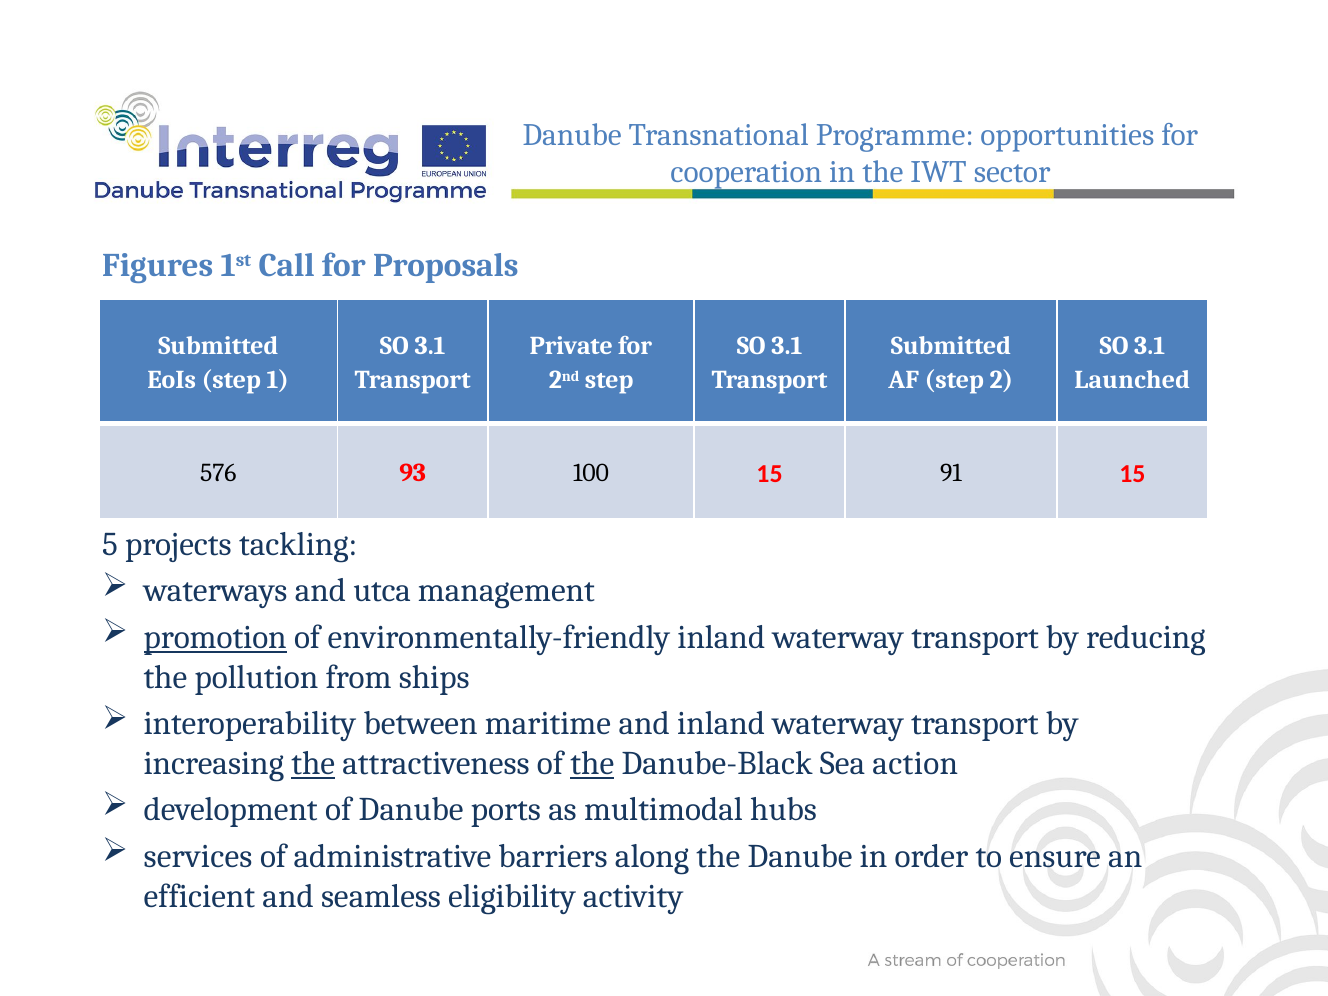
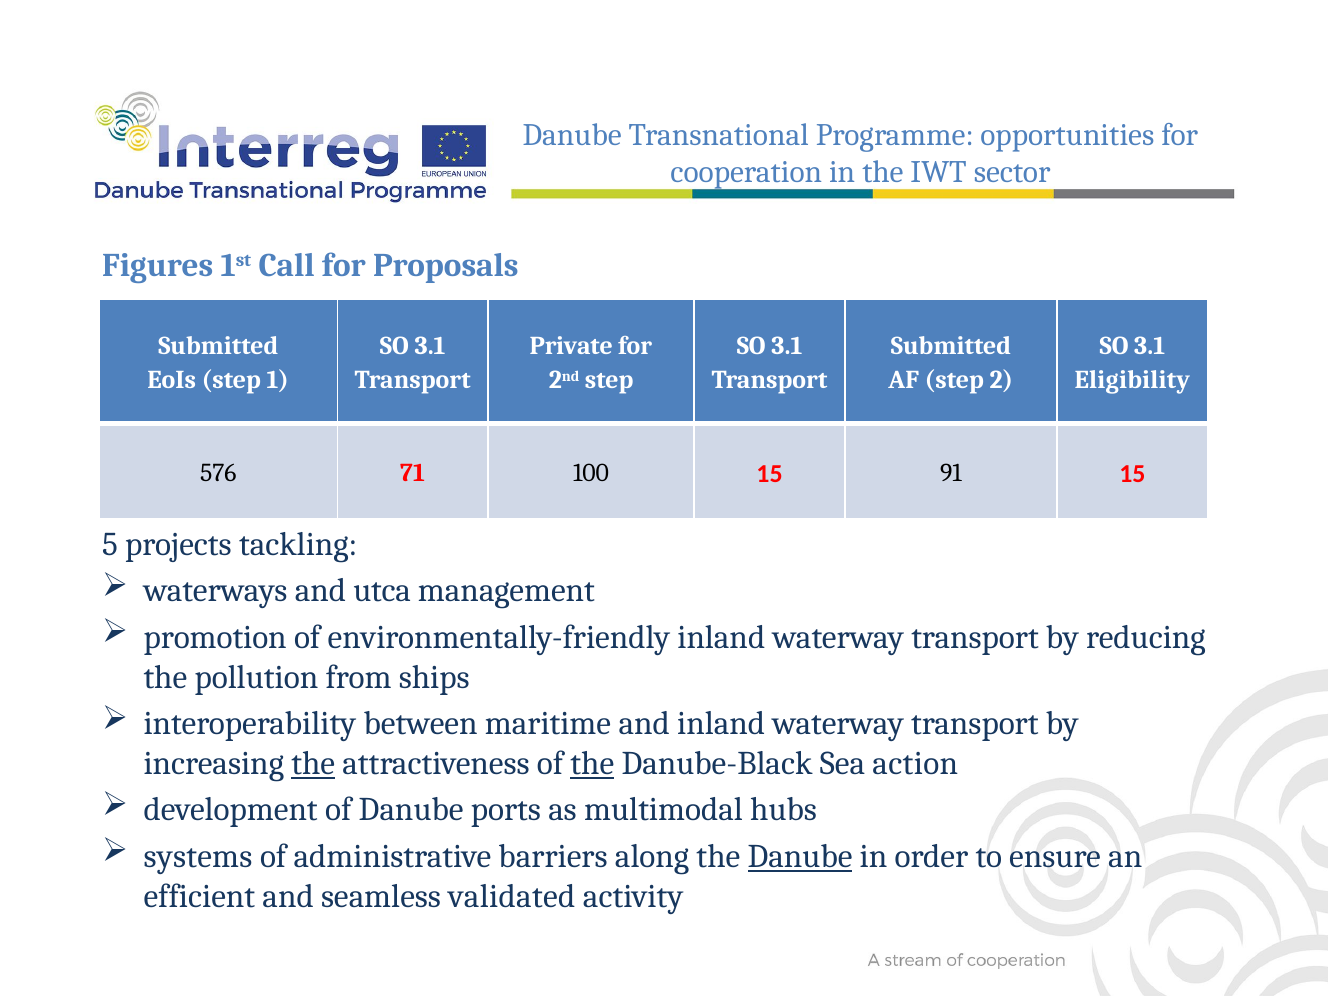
Launched: Launched -> Eligibility (1132, 380)
93: 93 -> 71 (413, 473)
promotion underline: present -> none (215, 637)
services: services -> systems (198, 856)
Danube underline: none -> present (800, 856)
eligibility: eligibility -> validated (512, 896)
